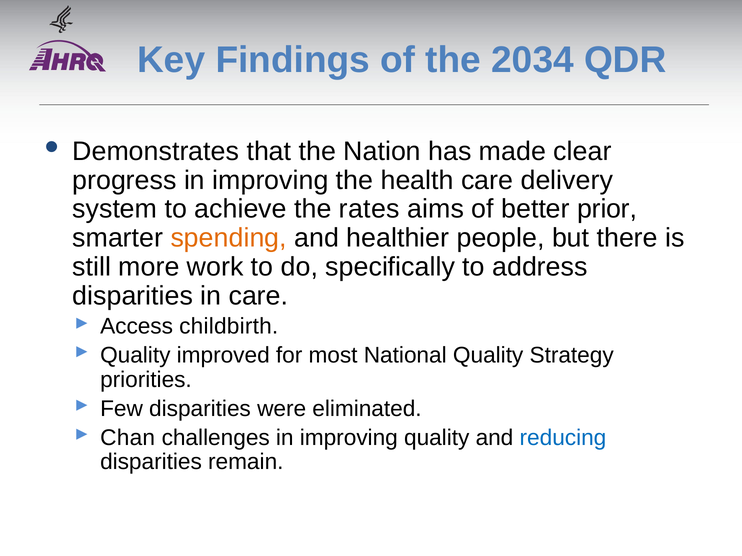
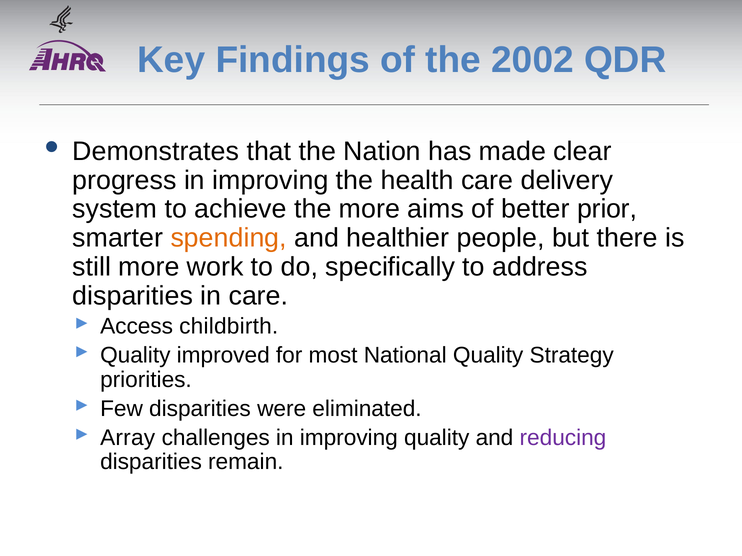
2034: 2034 -> 2002 (533, 60)
the rates: rates -> more (369, 209)
Chan: Chan -> Array (128, 438)
reducing colour: blue -> purple (563, 438)
